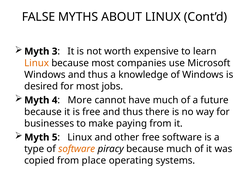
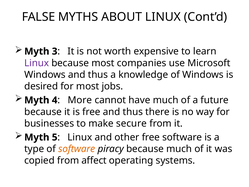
Linux colour: orange -> purple (37, 63)
paying: paying -> secure (131, 123)
place: place -> affect (94, 160)
